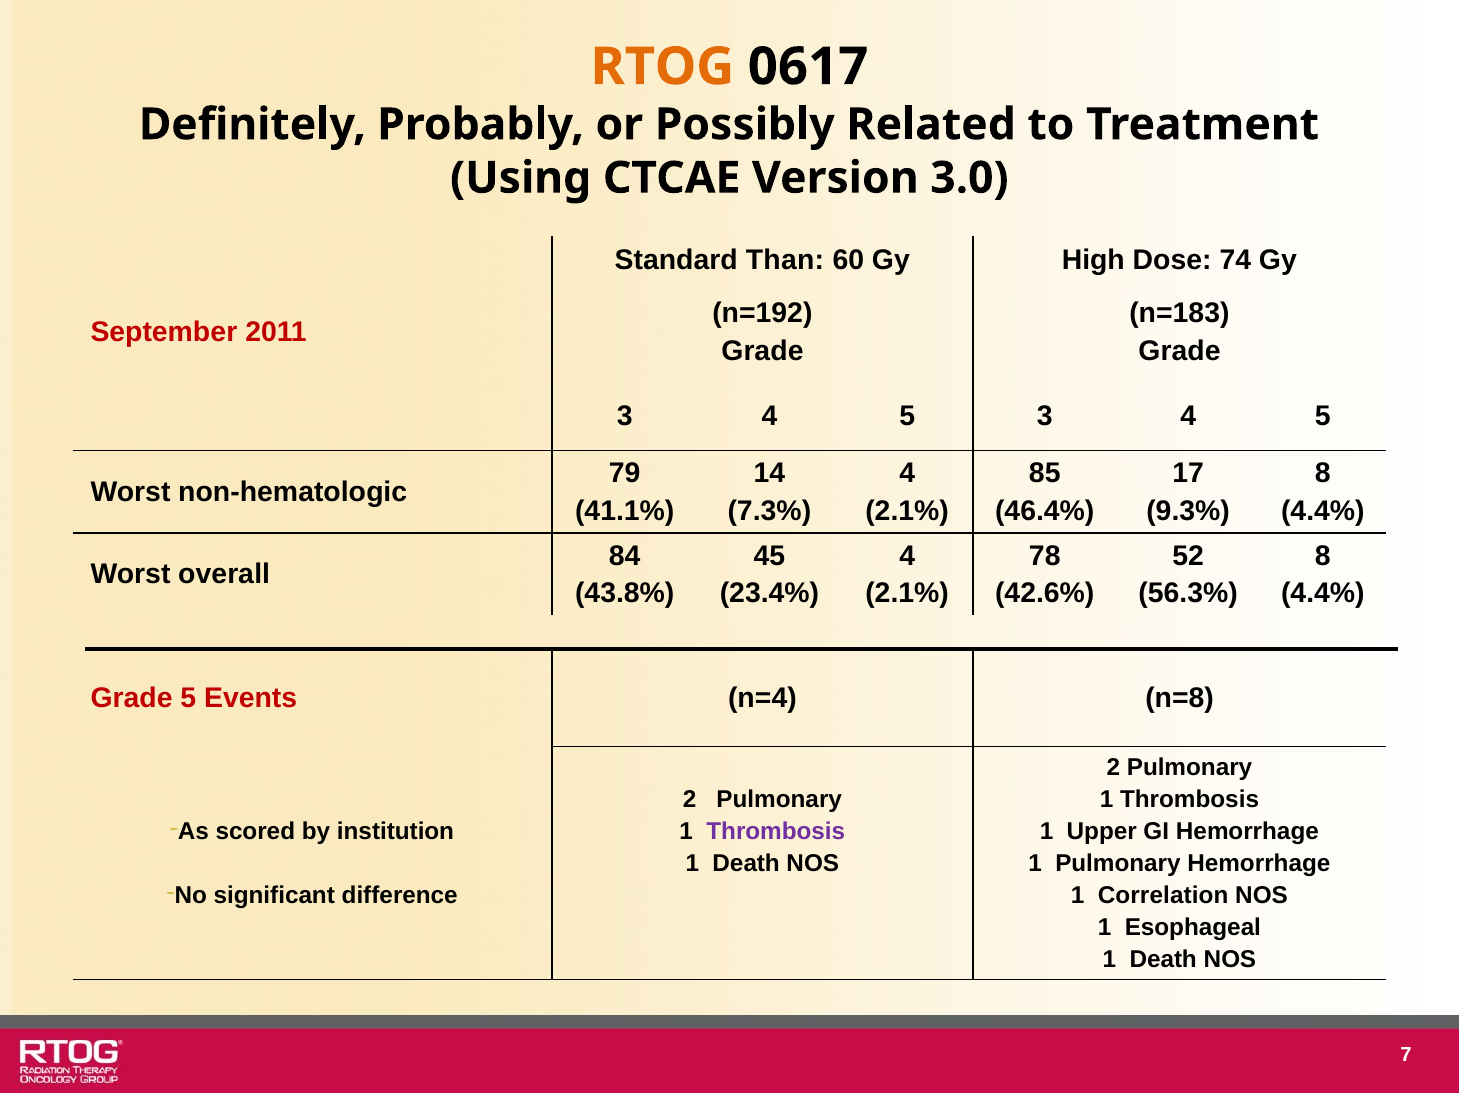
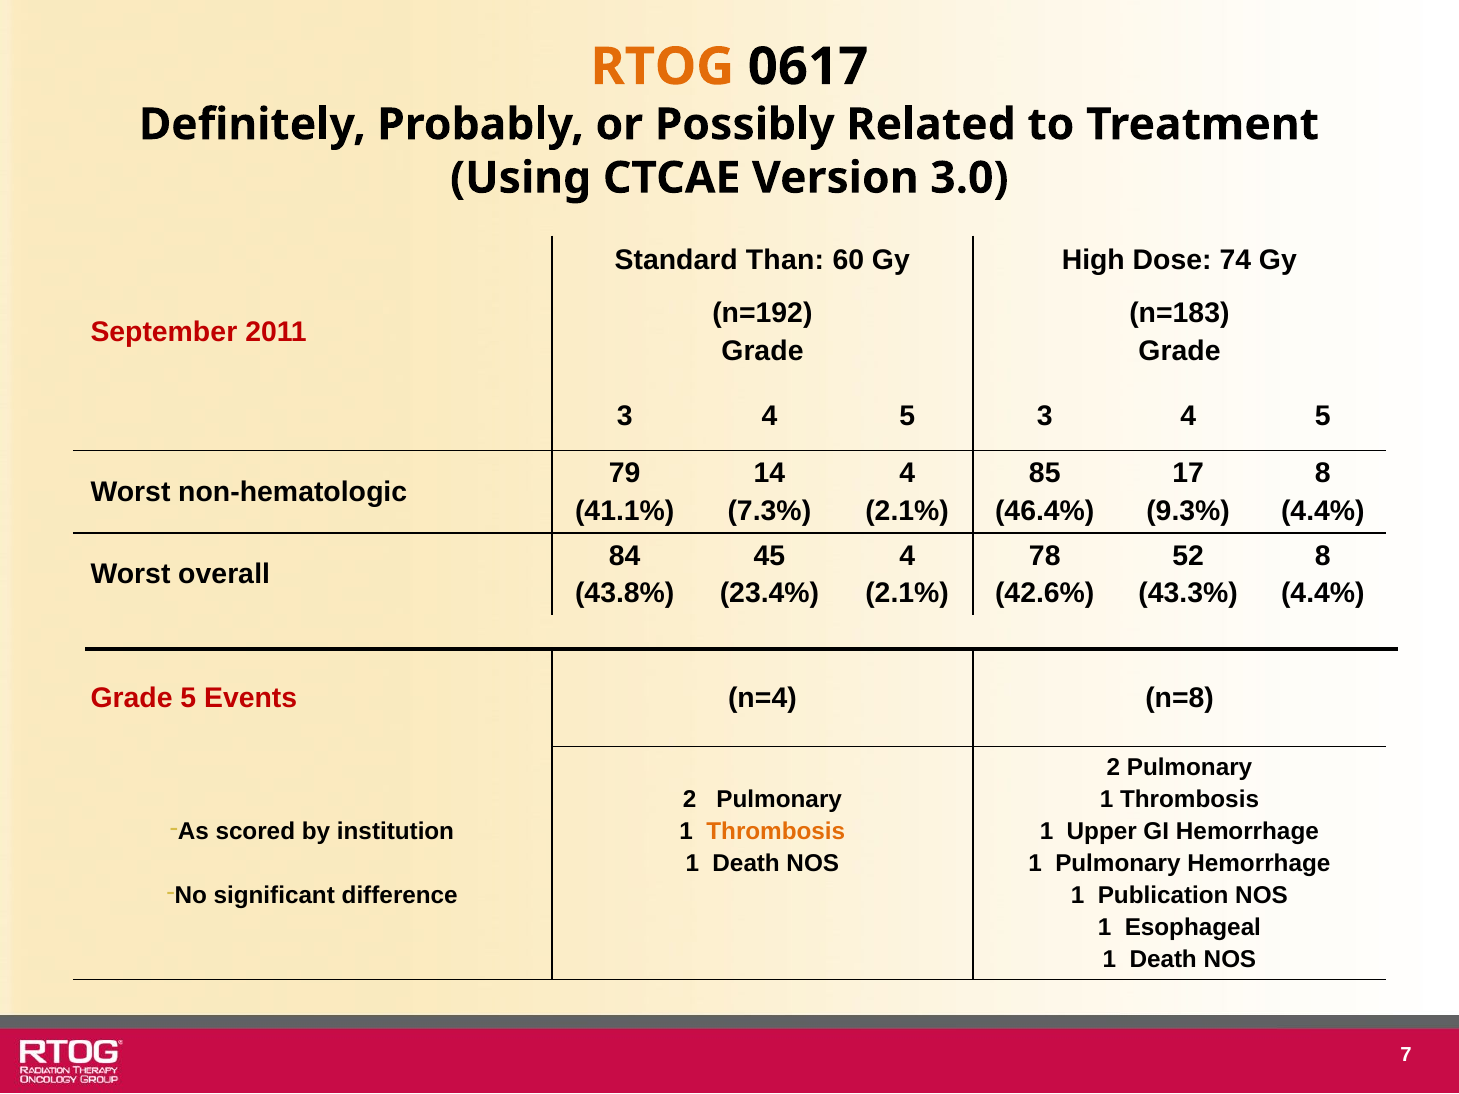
56.3%: 56.3% -> 43.3% (1188, 593)
Thrombosis colour: purple -> orange (776, 831)
Correlation: Correlation -> Publication (1163, 896)
